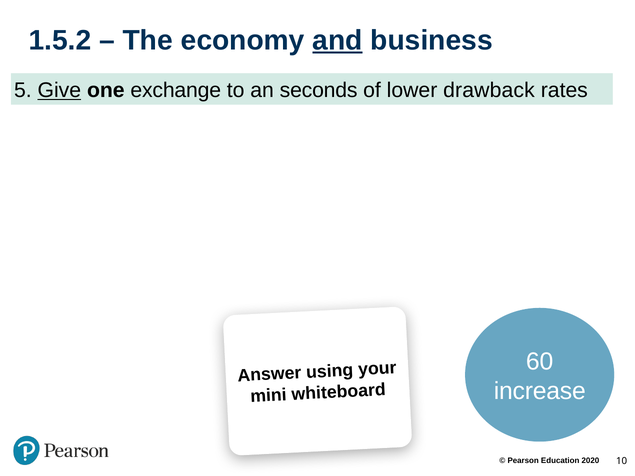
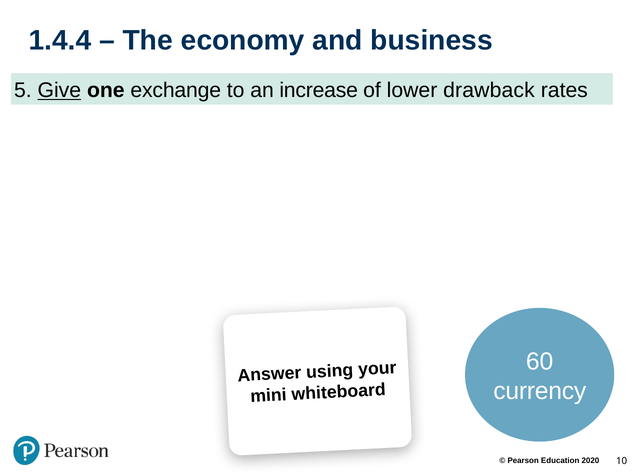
1.5.2: 1.5.2 -> 1.4.4 (60, 40)
and underline: present -> none (338, 40)
seconds: seconds -> increase (319, 90)
increase: increase -> currency (540, 391)
